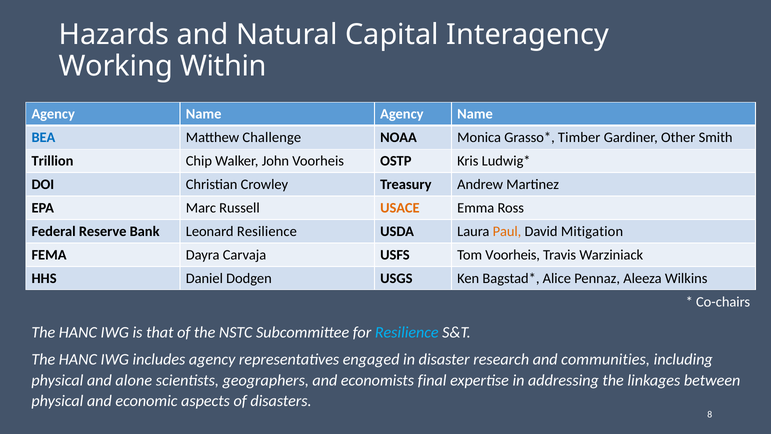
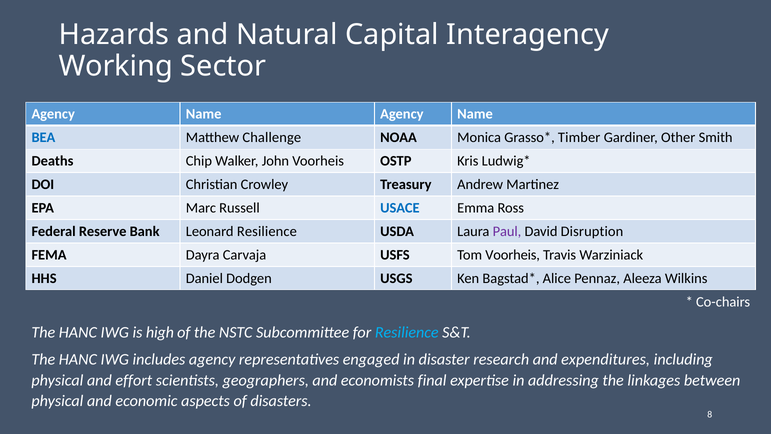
Within: Within -> Sector (223, 66)
Trillion: Trillion -> Deaths (53, 161)
USACE colour: orange -> blue (400, 208)
Paul colour: orange -> purple (507, 231)
Mitigation: Mitigation -> Disruption (592, 231)
that: that -> high (160, 332)
communities: communities -> expenditures (606, 359)
alone: alone -> effort (134, 380)
